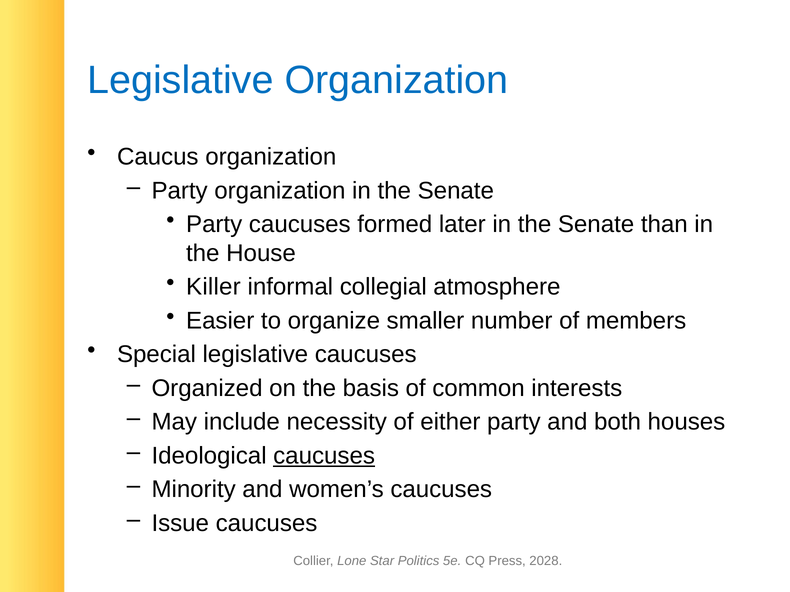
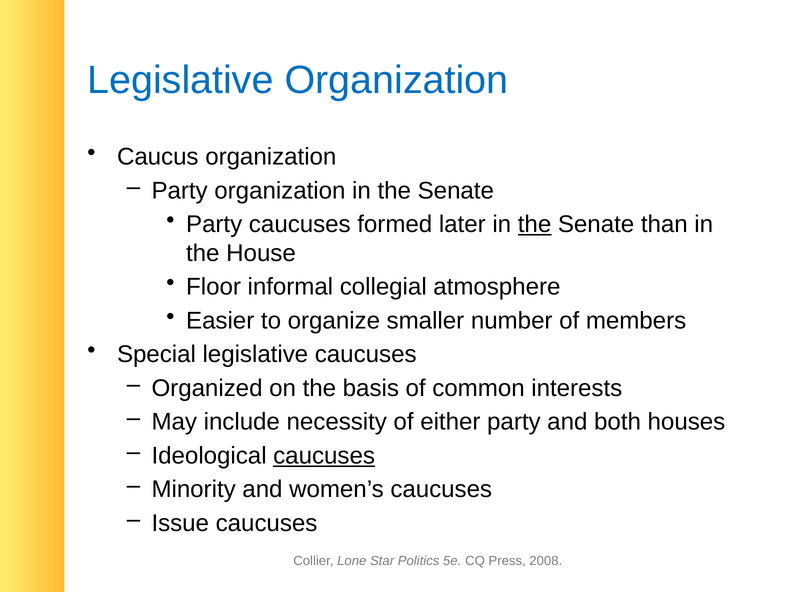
the underline: none -> present (535, 224)
Killer: Killer -> Floor (214, 287)
2028: 2028 -> 2008 (546, 562)
